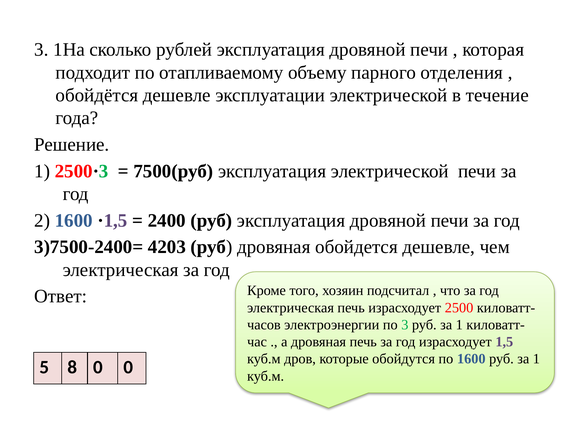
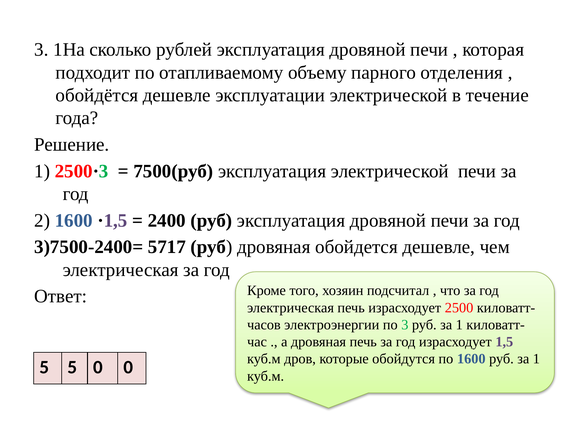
4203: 4203 -> 5717 (167, 247)
5 8: 8 -> 5 (72, 368)
